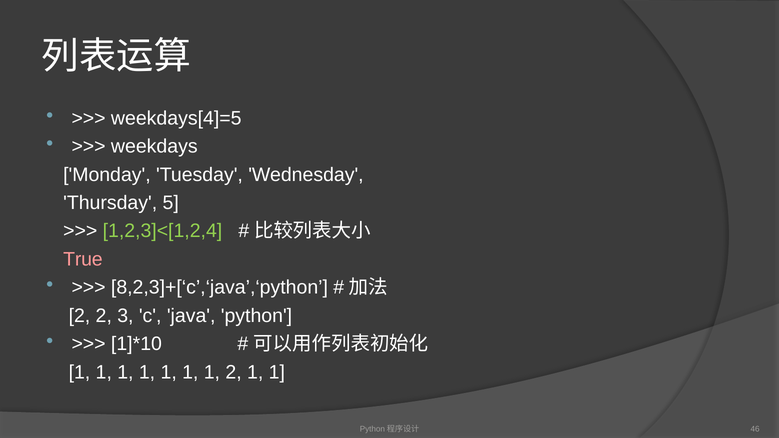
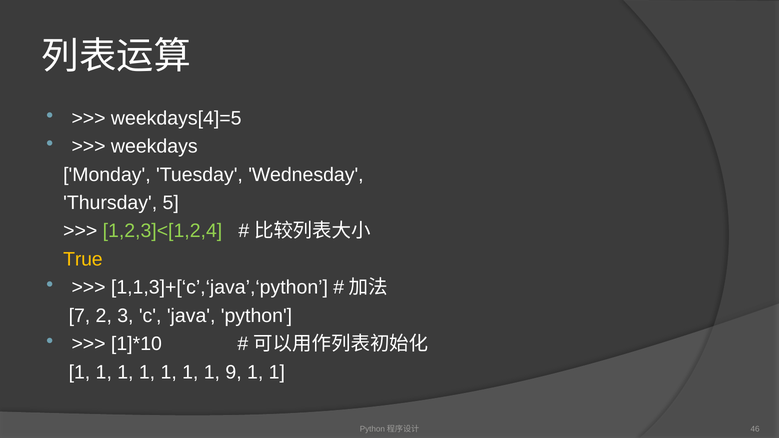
True colour: pink -> yellow (83, 259)
8,2,3]+[‘c’,‘java’,‘python: 8,2,3]+[‘c’,‘java’,‘python -> 1,1,3]+[‘c’,‘java’,‘python (219, 288)
2: 2 -> 7 (79, 316)
1 2: 2 -> 9 (234, 372)
